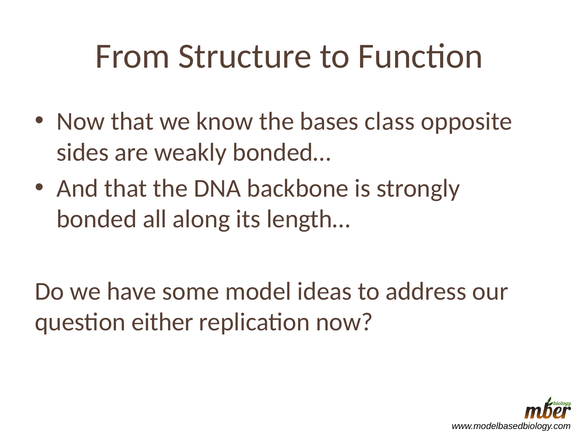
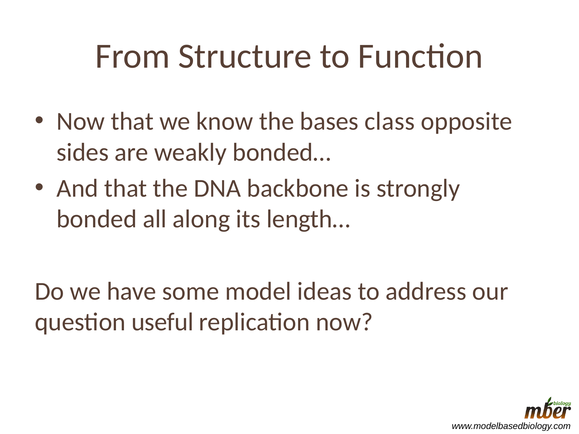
either: either -> useful (163, 322)
